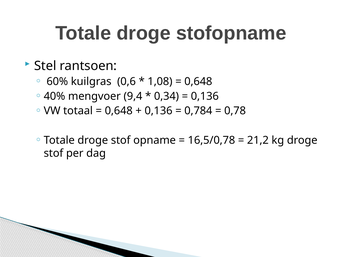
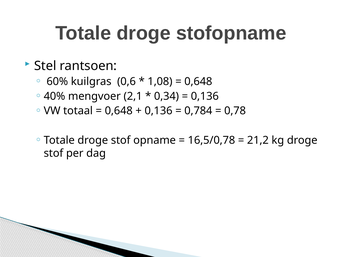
9,4: 9,4 -> 2,1 (133, 96)
